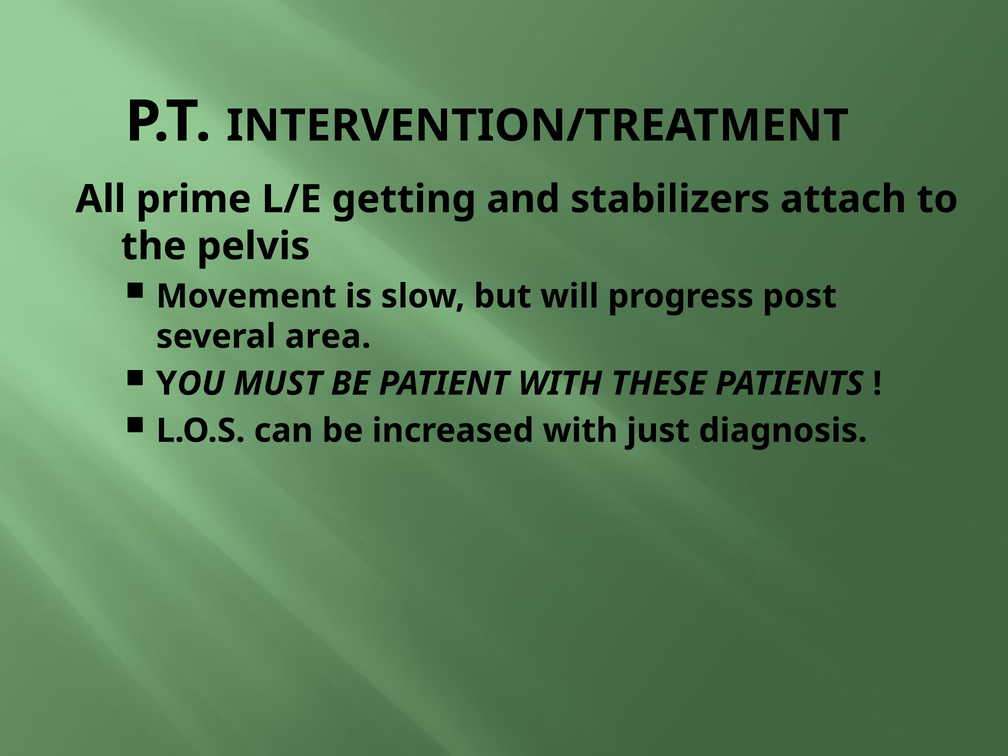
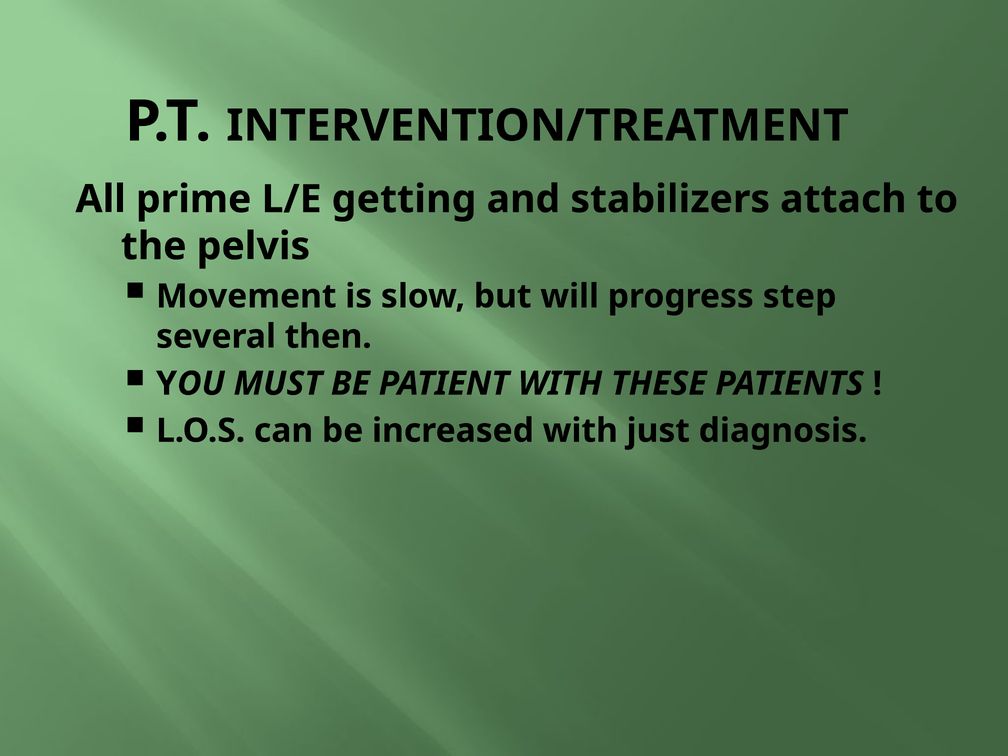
post: post -> step (800, 296)
area: area -> then (328, 337)
